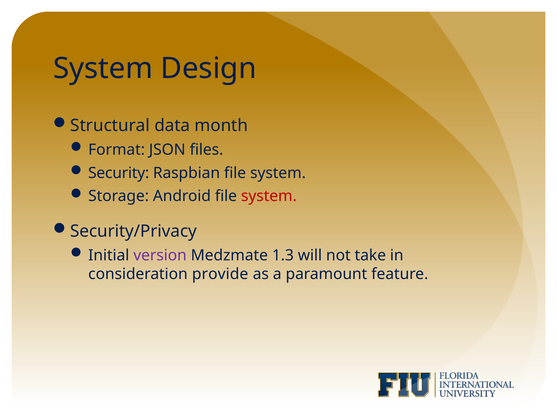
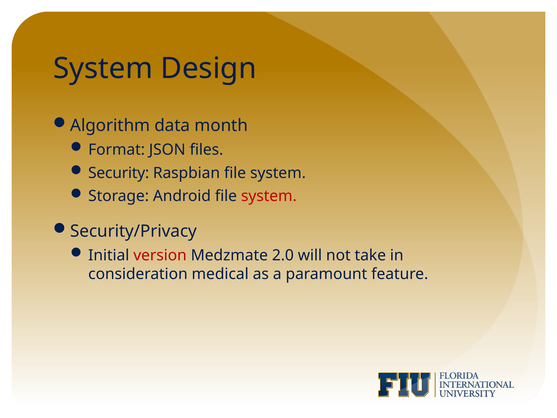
Structural: Structural -> Algorithm (110, 126)
version colour: purple -> red (160, 255)
1.3: 1.3 -> 2.0 (283, 255)
provide: provide -> medical (220, 274)
